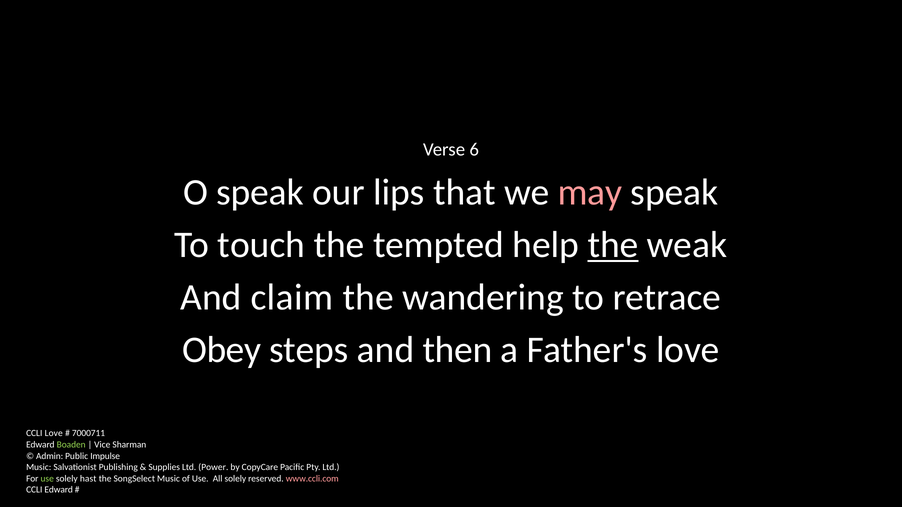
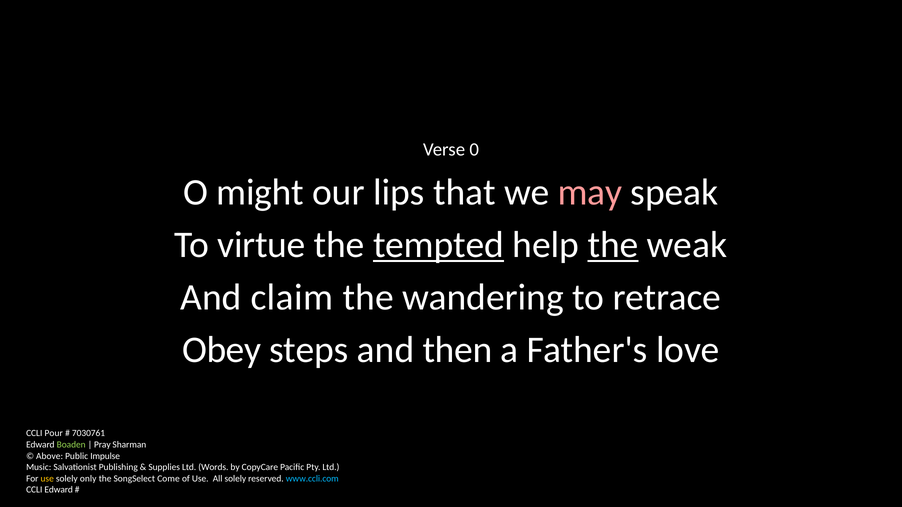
6: 6 -> 0 (474, 150)
O speak: speak -> might (260, 192)
touch: touch -> virtue (261, 245)
tempted underline: none -> present (439, 245)
CCLI Love: Love -> Pour (54, 434)
7000711: 7000711 -> 7030761 (89, 434)
Vice: Vice -> Pray (102, 445)
Admin: Admin -> Above (50, 456)
Power: Power -> Words (213, 468)
use colour: light green -> yellow (47, 479)
hast: hast -> only (88, 479)
SongSelect Music: Music -> Come (168, 479)
www.ccli.com colour: pink -> light blue (312, 479)
